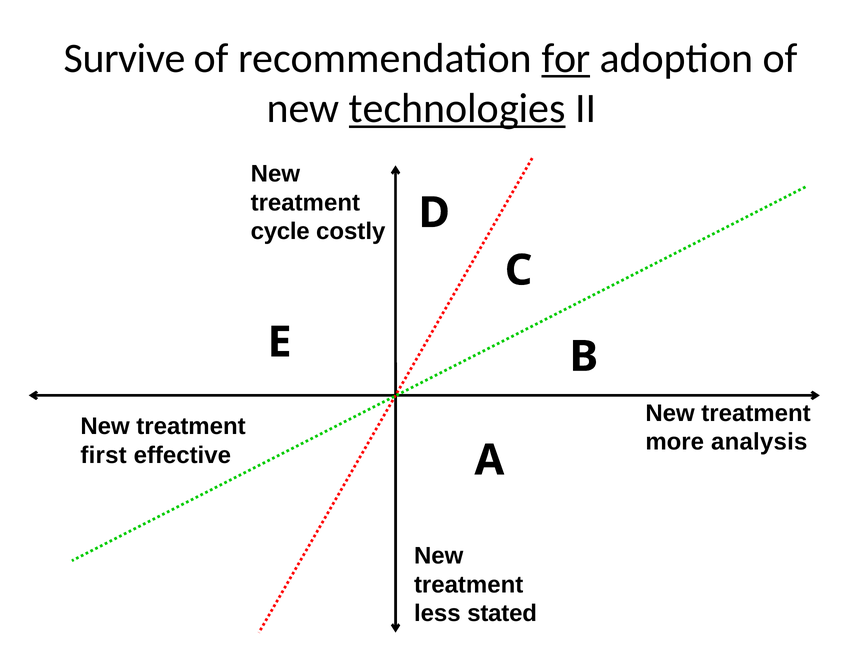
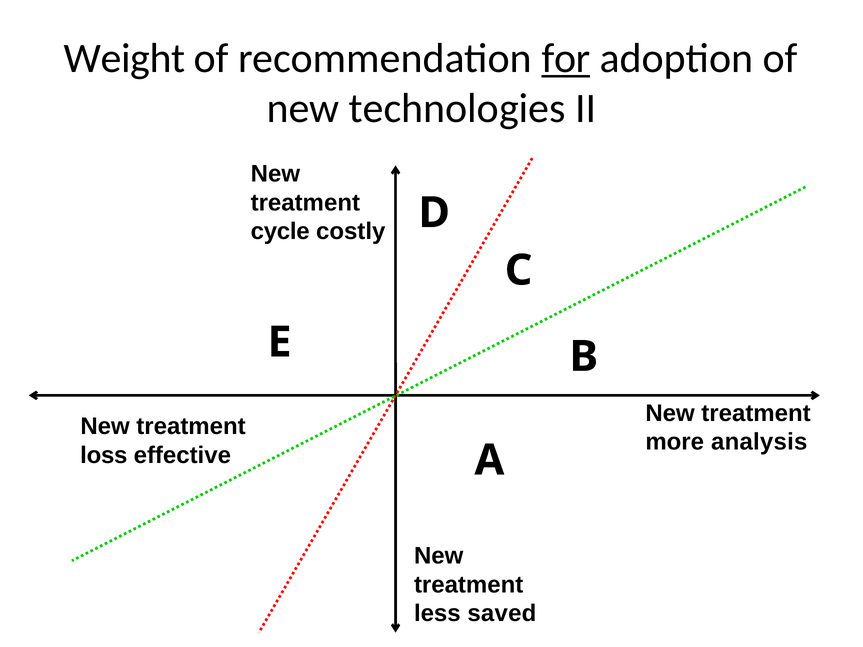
Survive: Survive -> Weight (125, 58)
technologies underline: present -> none (457, 109)
first: first -> loss (104, 455)
stated: stated -> saved (502, 614)
